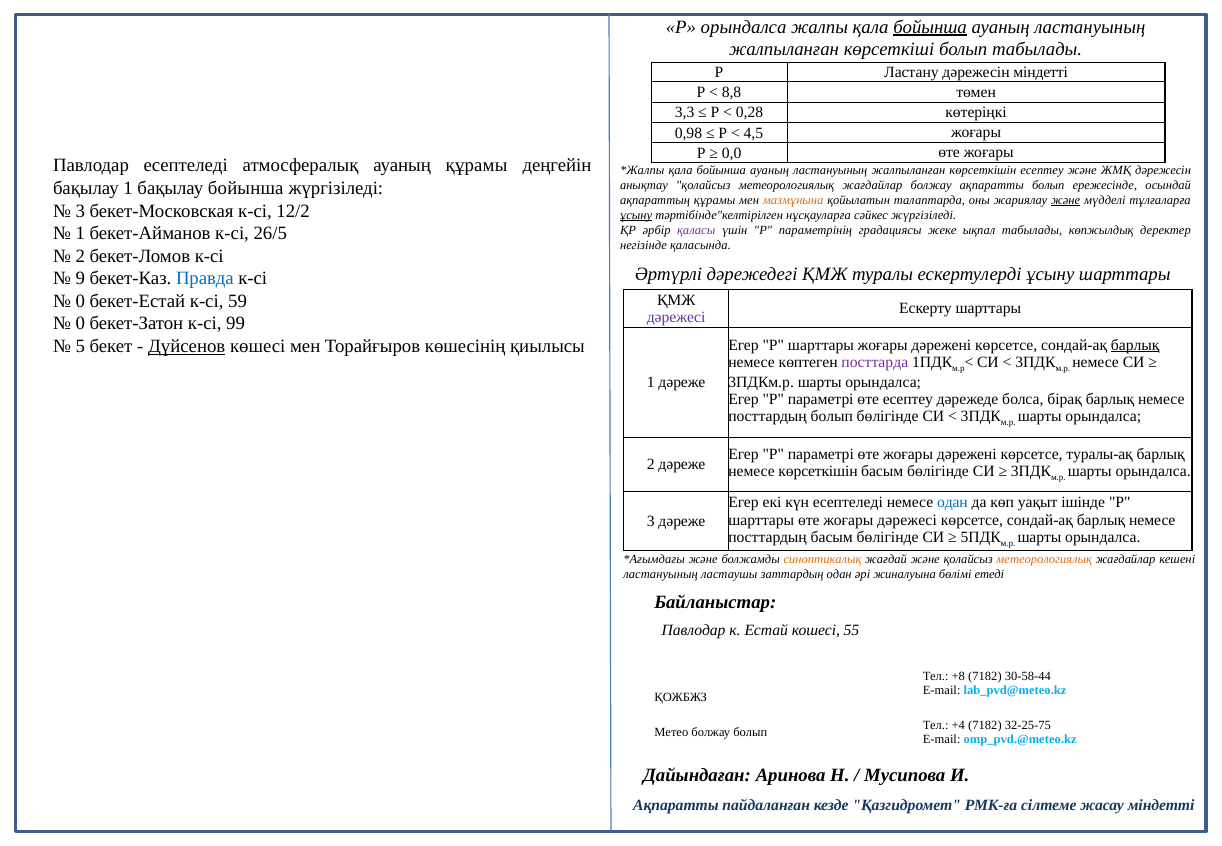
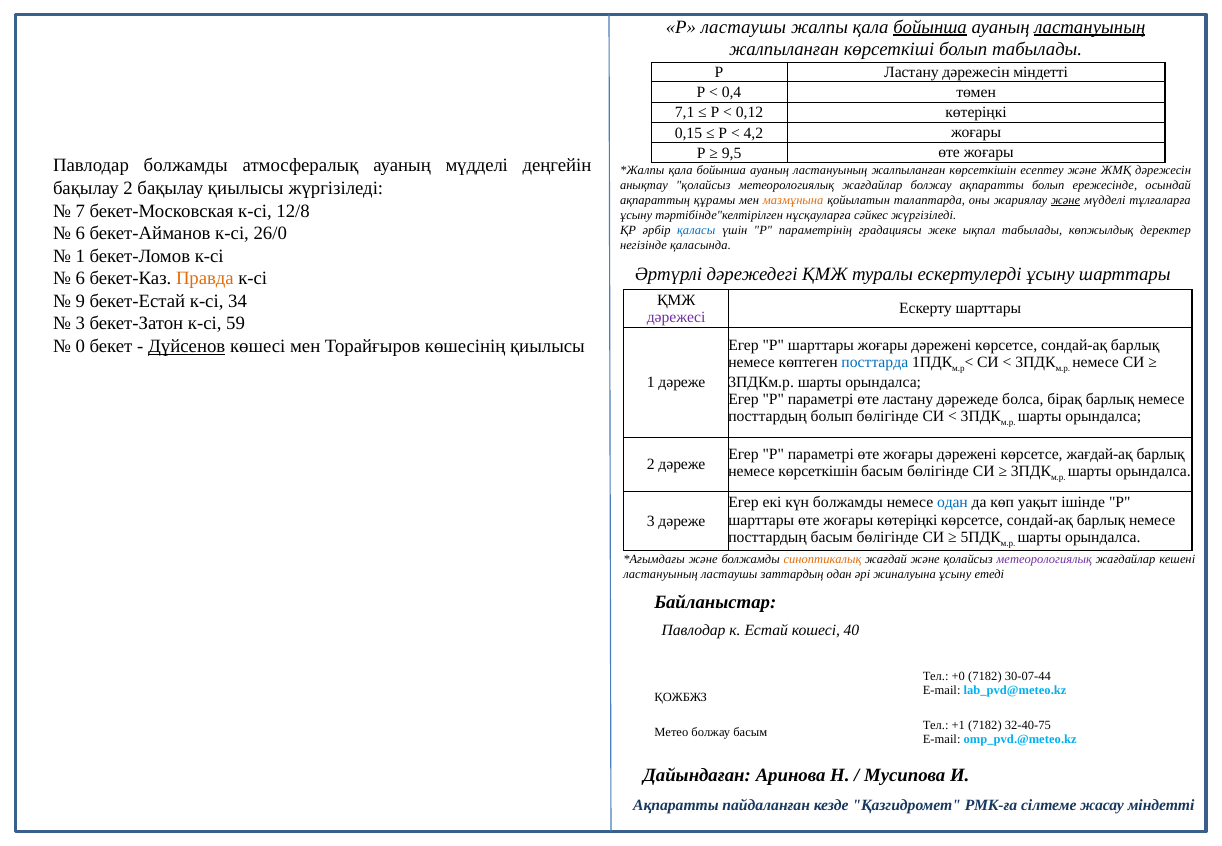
Р орындалса: орындалса -> ластаушы (743, 27)
ластануының underline: none -> present (1090, 27)
8,8: 8,8 -> 0,4 (732, 93)
3,3: 3,3 -> 7,1 (685, 113)
0,28: 0,28 -> 0,12 (750, 113)
0,98: 0,98 -> 0,15 (688, 133)
4,5: 4,5 -> 4,2 (753, 133)
0,0: 0,0 -> 9,5 (732, 153)
Павлодар есептеледі: есептеледі -> болжамды (186, 166)
ауаның құрамы: құрамы -> мүдделі (477, 166)
бақылау 1: 1 -> 2 (128, 188)
бақылау бойынша: бойынша -> қиылысы (246, 188)
3: 3 -> 7 (80, 211)
12/2: 12/2 -> 12/8 (293, 211)
ұсыну underline: present -> none (636, 215)
қаласы colour: purple -> blue (696, 230)
1: 1 -> 6 (80, 233)
26/5: 26/5 -> 26/0 (270, 233)
2: 2 -> 1 (80, 256)
9: 9 -> 6 (80, 279)
Правда colour: blue -> orange (205, 279)
0: 0 -> 9 (80, 301)
59: 59 -> 34 (238, 301)
0: 0 -> 3 (80, 324)
99: 99 -> 59 (236, 324)
5: 5 -> 0 (80, 346)
барлық underline: present -> none (1135, 345)
посттарда colour: purple -> blue (875, 362)
өте есептеу: есептеу -> ластану (908, 399)
туралы-ақ: туралы-ақ -> жағдай-ақ (1100, 454)
күн есептеледі: есептеледі -> болжамды (848, 503)
жоғары дәрежесі: дәрежесі -> көтеріңкі (907, 520)
метеорологиялық colour: orange -> purple (1044, 559)
жиналуына бөлімі: бөлімі -> ұсыну (955, 574)
55: 55 -> 40 (851, 630)
+8: +8 -> +0 (958, 676)
30-58-44: 30-58-44 -> 30-07-44 (1028, 676)
+4: +4 -> +1 (958, 725)
32-25-75: 32-25-75 -> 32-40-75 (1028, 725)
болжау болып: болып -> басым (750, 732)
